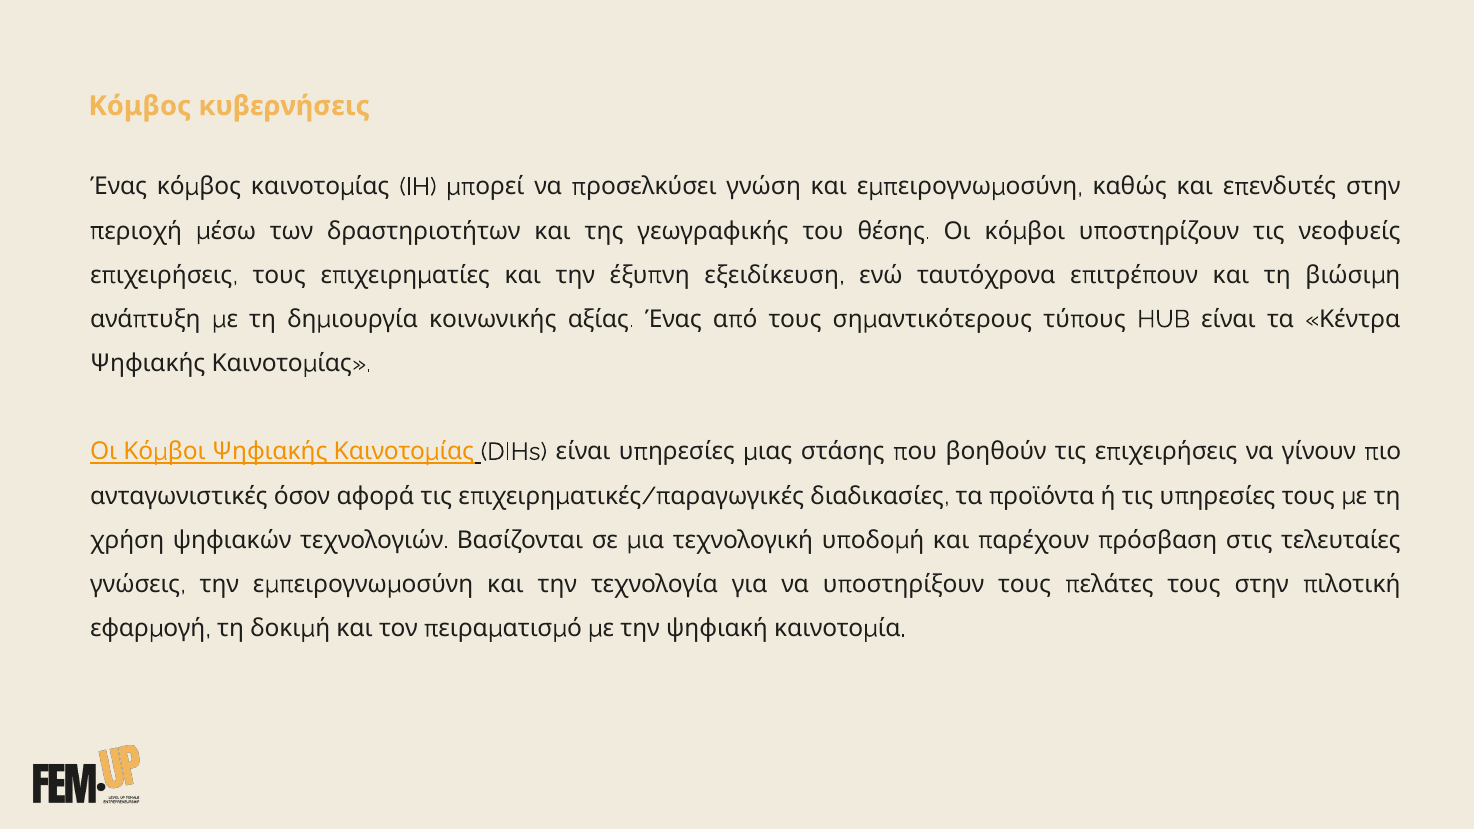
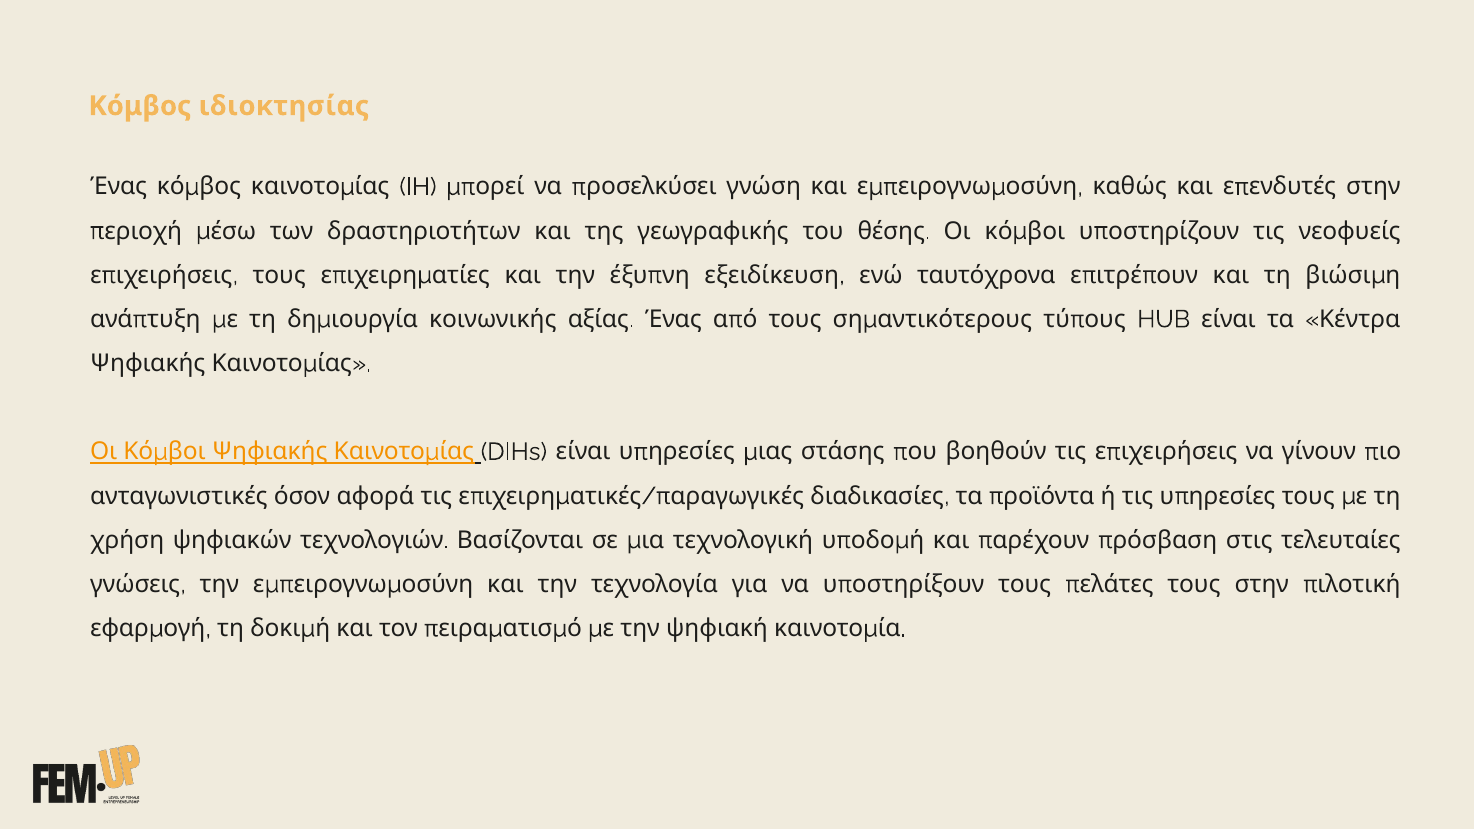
κυβερνήσεις: κυβερνήσεις -> ιδιοκτησίας (284, 106)
